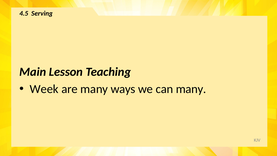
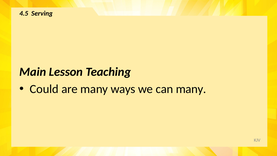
Week: Week -> Could (44, 89)
